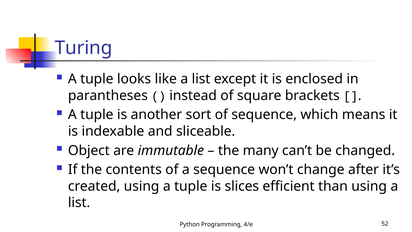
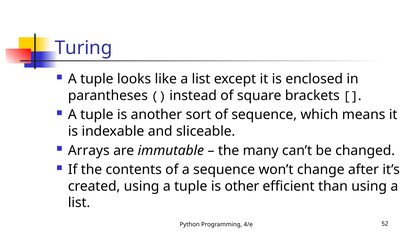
Object: Object -> Arrays (89, 150)
slices: slices -> other (242, 186)
